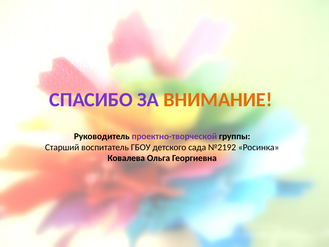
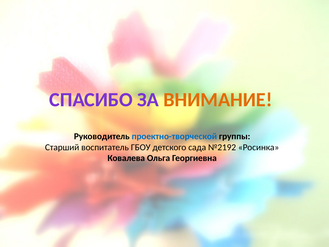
проектно-творческой colour: purple -> blue (174, 136)
